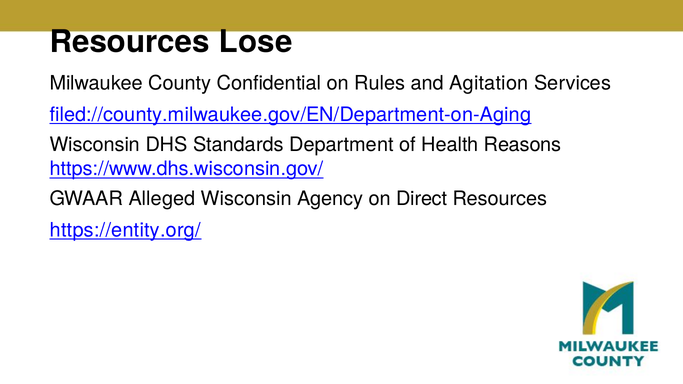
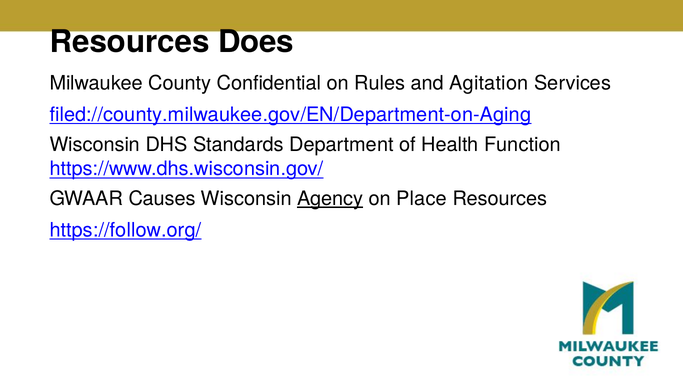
Lose: Lose -> Does (256, 42)
Reasons: Reasons -> Function (522, 145)
Alleged: Alleged -> Causes (162, 199)
Agency underline: none -> present (330, 199)
Direct: Direct -> Place (422, 199)
https://entity.org/: https://entity.org/ -> https://follow.org/ (125, 230)
